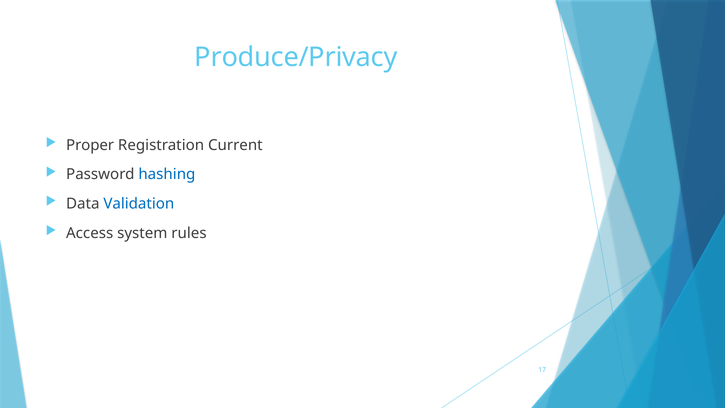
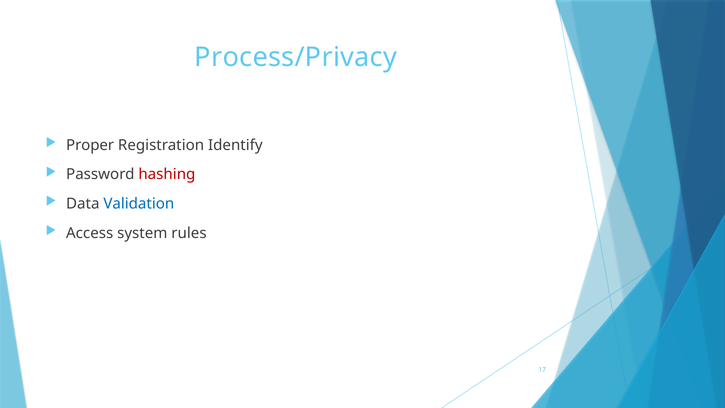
Produce/Privacy: Produce/Privacy -> Process/Privacy (296, 57)
Current: Current -> Identify (235, 145)
hashing colour: blue -> red (167, 174)
